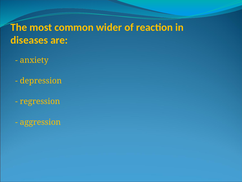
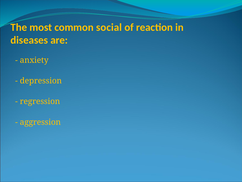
wider: wider -> social (109, 27)
